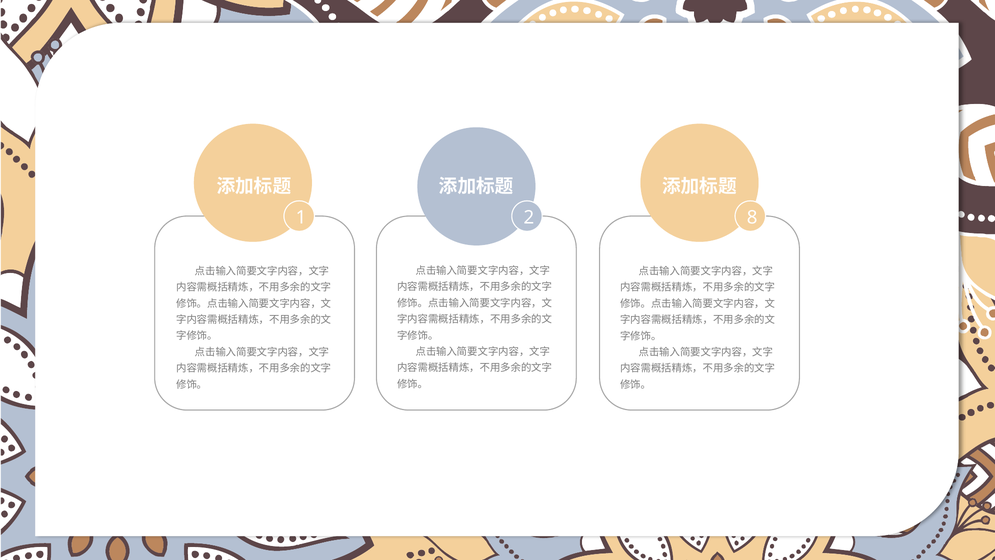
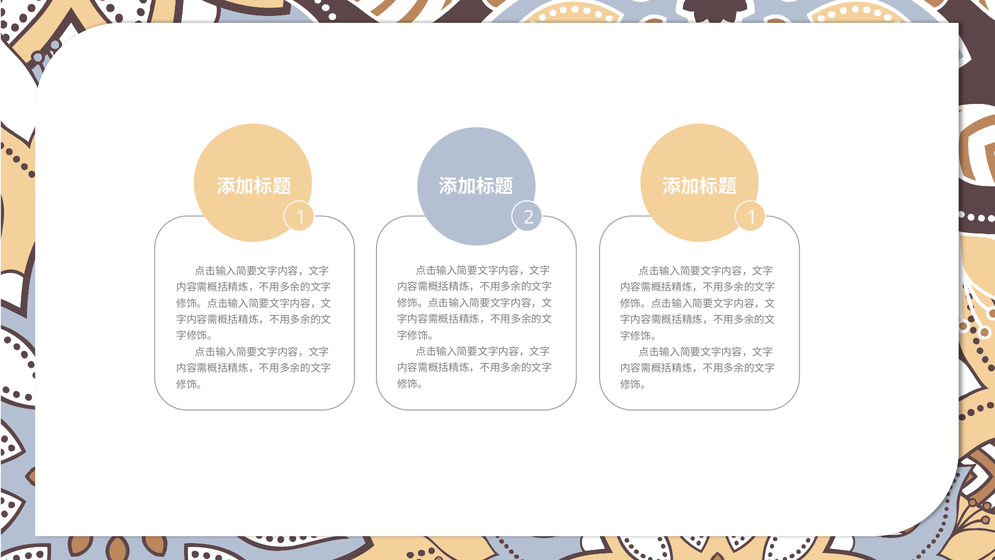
2 8: 8 -> 1 (752, 217)
